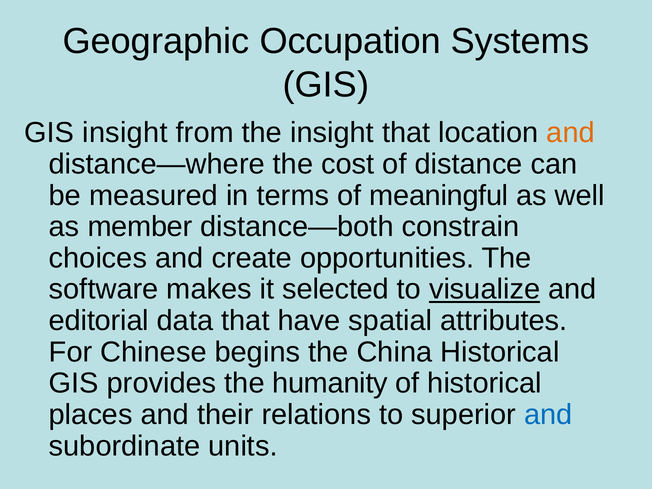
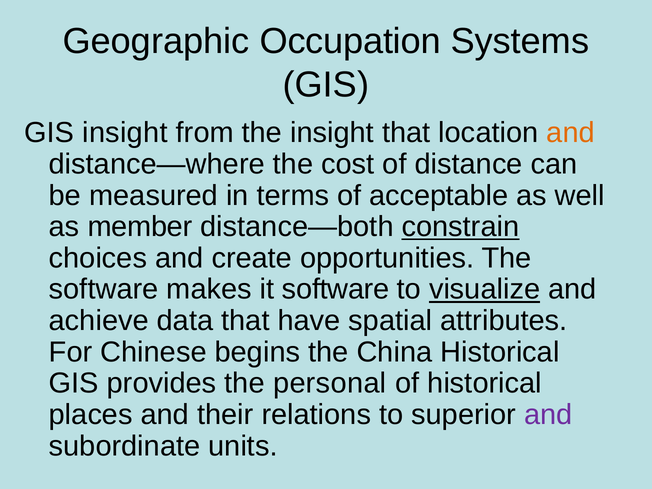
meaningful: meaningful -> acceptable (439, 195)
constrain underline: none -> present (461, 227)
it selected: selected -> software (336, 289)
editorial: editorial -> achieve (99, 321)
humanity: humanity -> personal (330, 383)
and colour: blue -> purple (548, 415)
